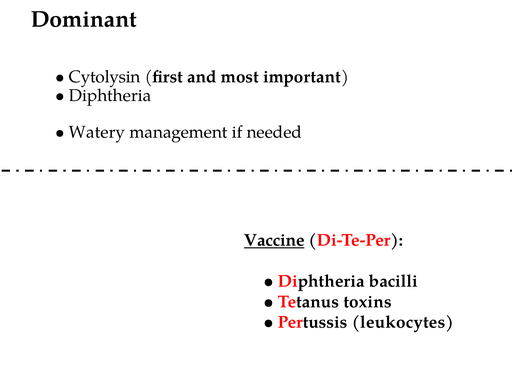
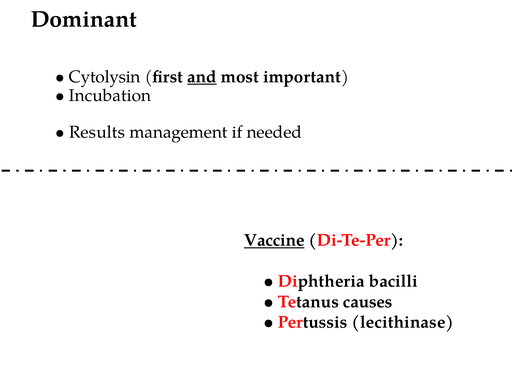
and underline: none -> present (202, 77)
Diphtheria: Diphtheria -> Incubation (110, 95)
Watery: Watery -> Results (97, 132)
toxins: toxins -> causes (368, 302)
leukocytes: leukocytes -> lecithinase (403, 322)
